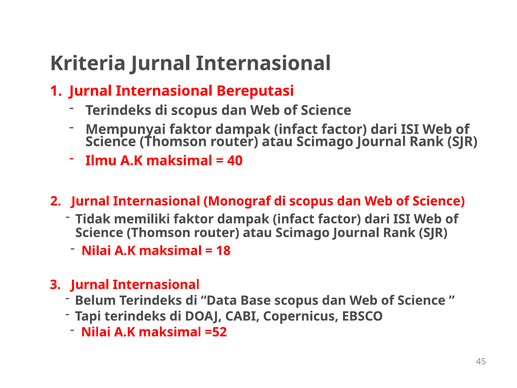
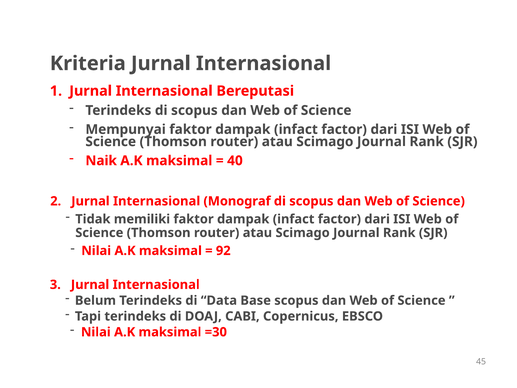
Ilmu: Ilmu -> Naik (101, 161)
18: 18 -> 92 (223, 251)
=52: =52 -> =30 (216, 332)
